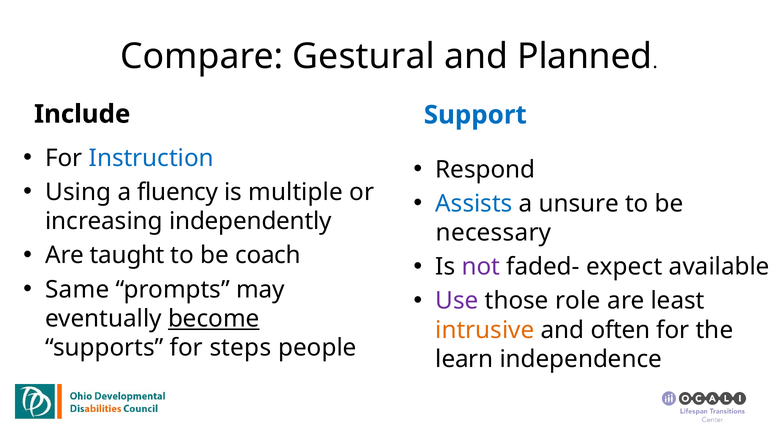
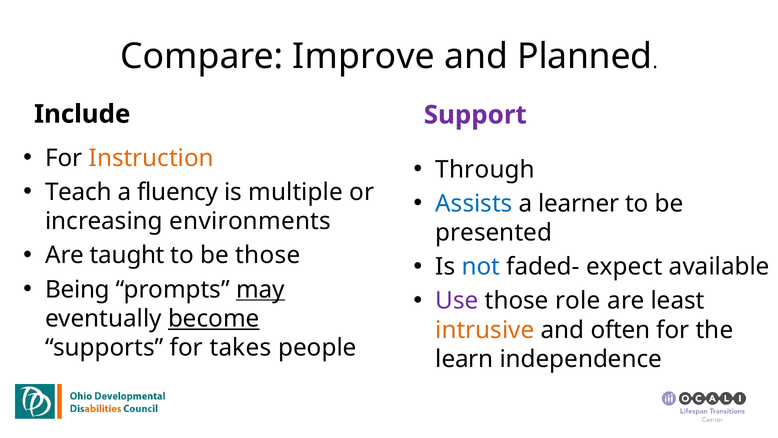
Gestural: Gestural -> Improve (364, 56)
Support colour: blue -> purple (475, 115)
Instruction colour: blue -> orange (151, 158)
Respond: Respond -> Through (485, 169)
Using: Using -> Teach (78, 192)
unsure: unsure -> learner (579, 203)
independently: independently -> environments (250, 221)
necessary: necessary -> presented (494, 233)
be coach: coach -> those (268, 255)
not colour: purple -> blue (481, 267)
Same: Same -> Being (78, 289)
may underline: none -> present (261, 289)
steps: steps -> takes (240, 348)
